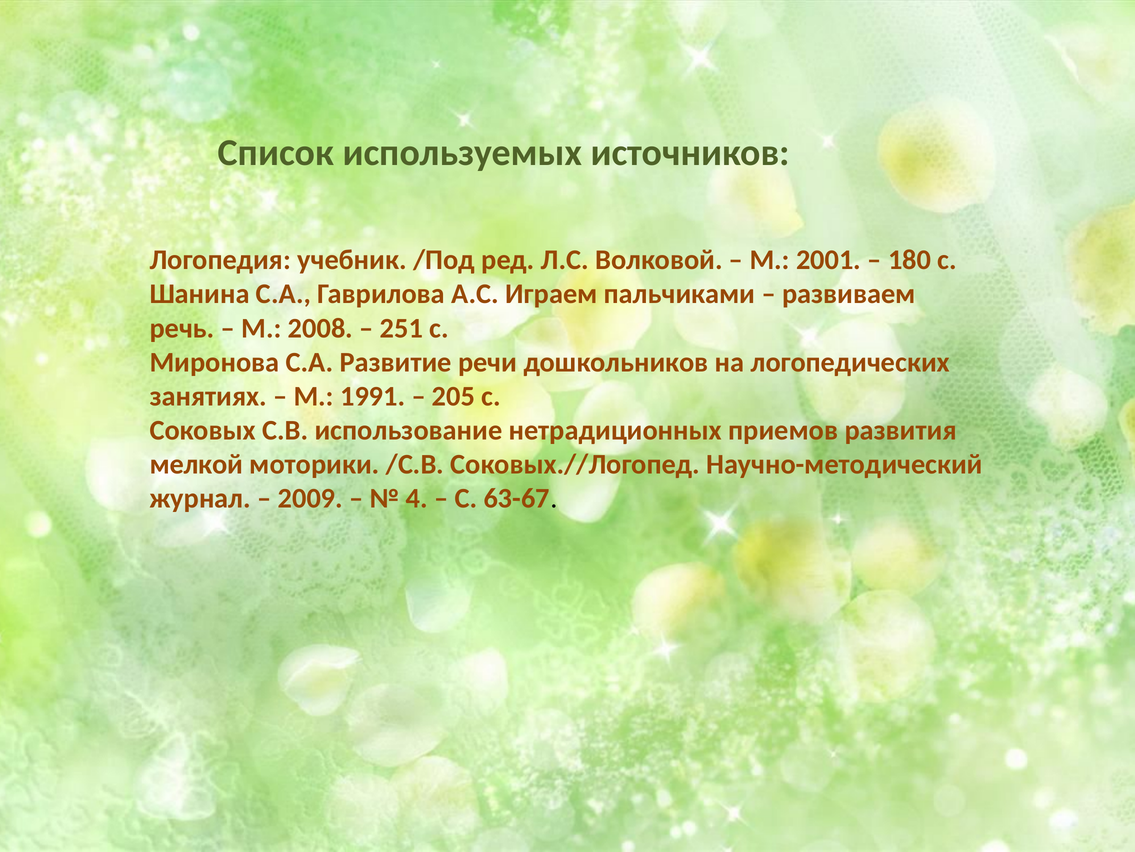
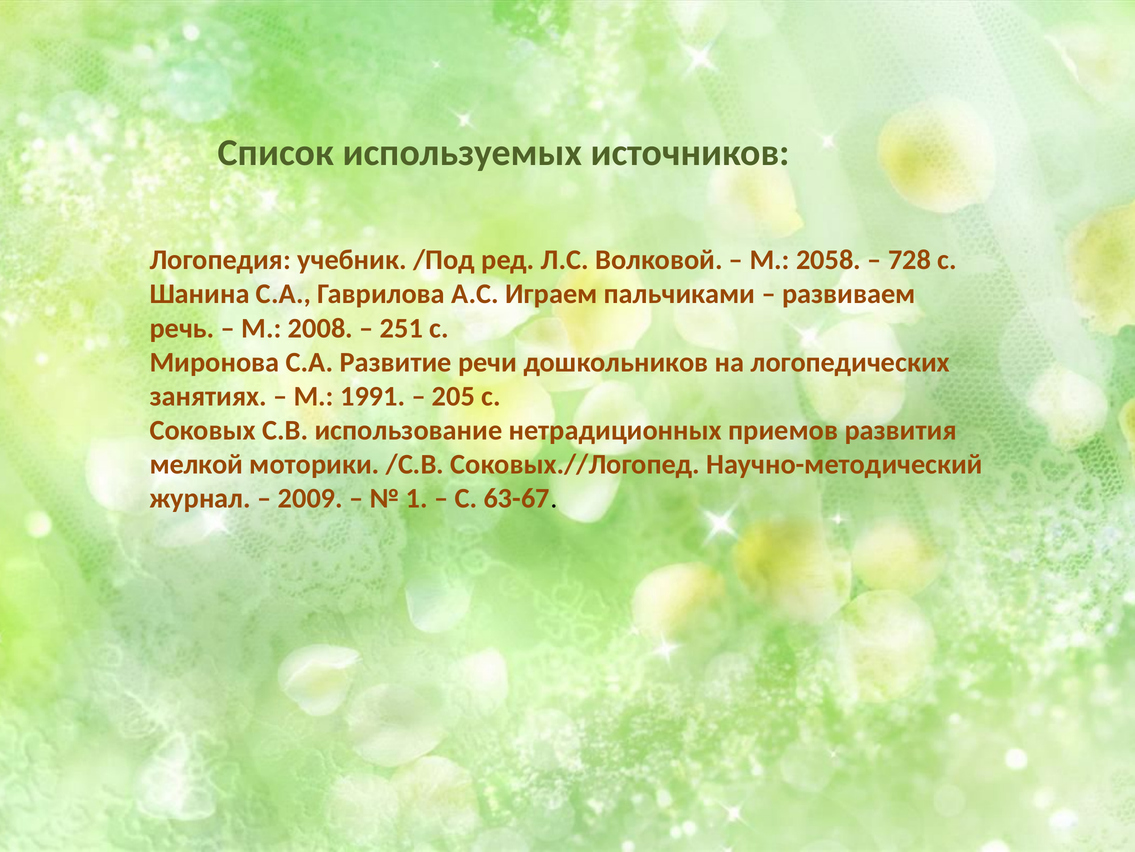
2001: 2001 -> 2058 (829, 260)
180: 180 -> 728 (910, 260)
4: 4 -> 1 (417, 498)
